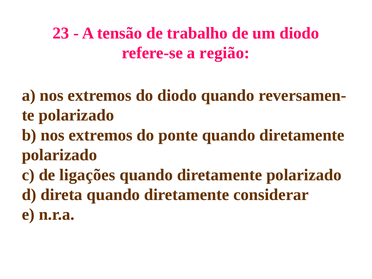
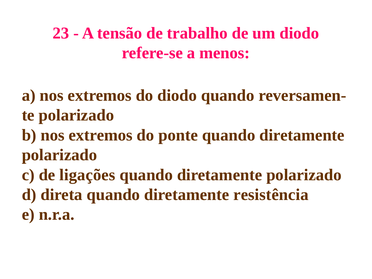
região: região -> menos (225, 53)
considerar: considerar -> resistência (271, 195)
